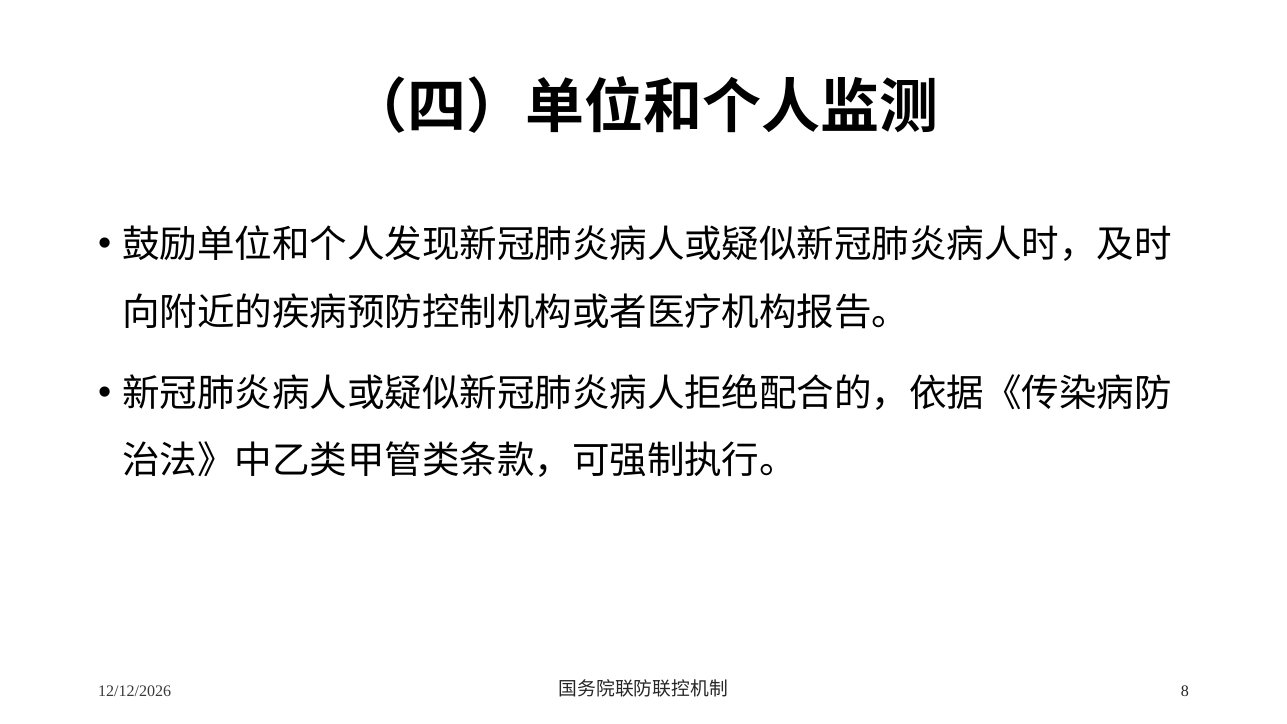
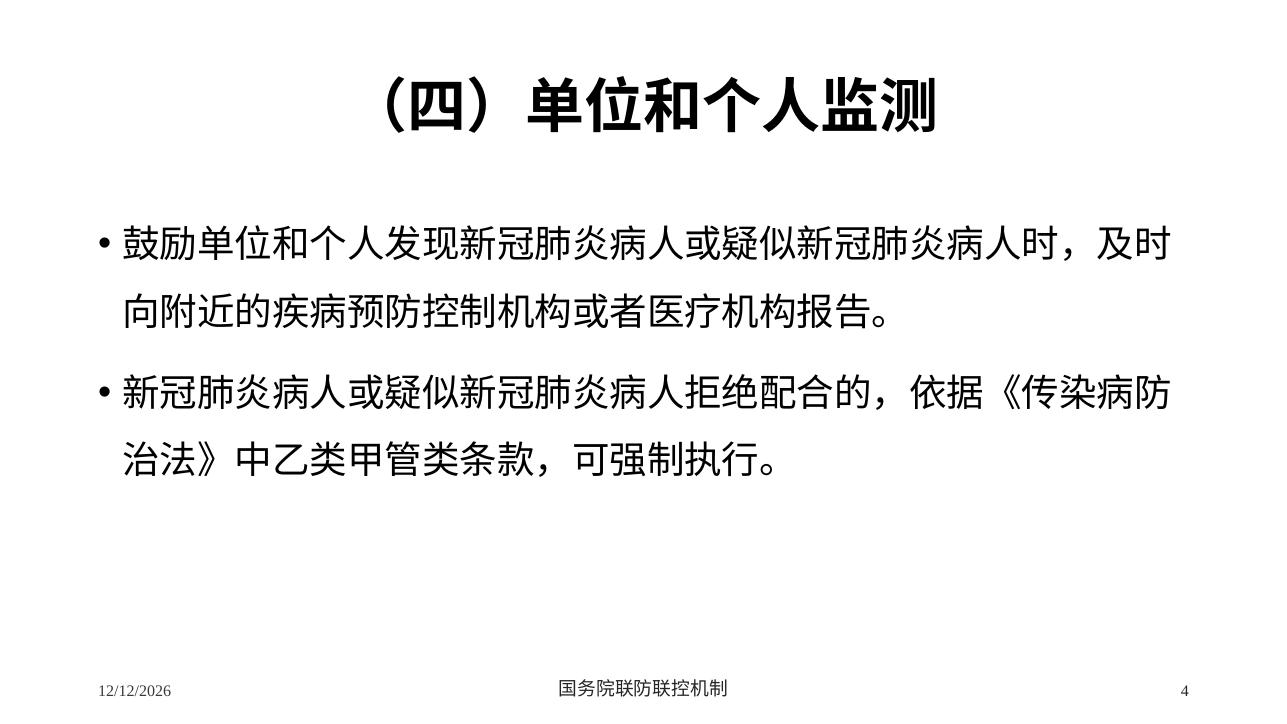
8: 8 -> 4 (1185, 691)
